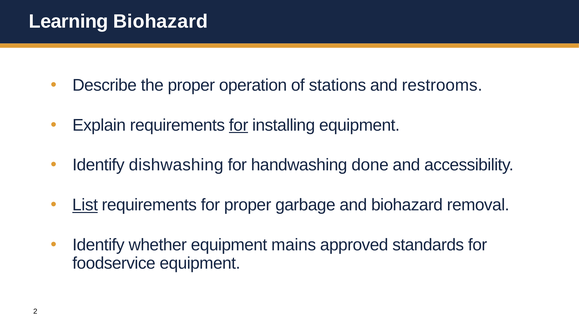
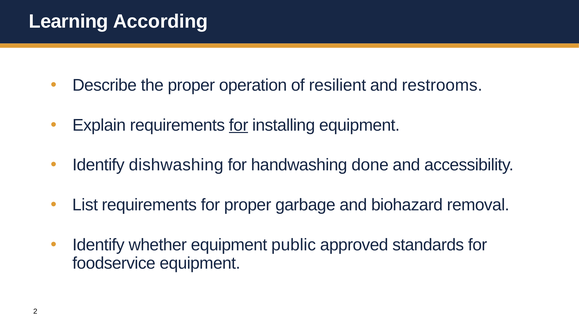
Learning Biohazard: Biohazard -> According (161, 22)
stations: stations -> resilient (338, 85)
List underline: present -> none (85, 205)
mains: mains -> public (294, 245)
